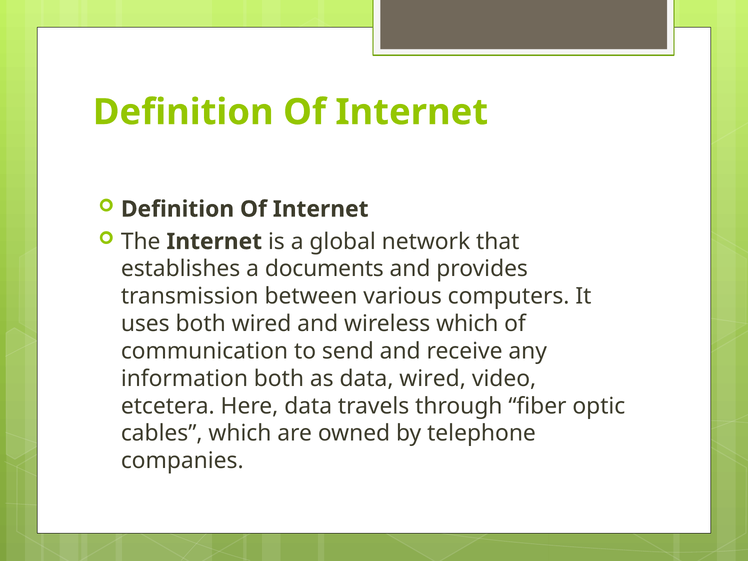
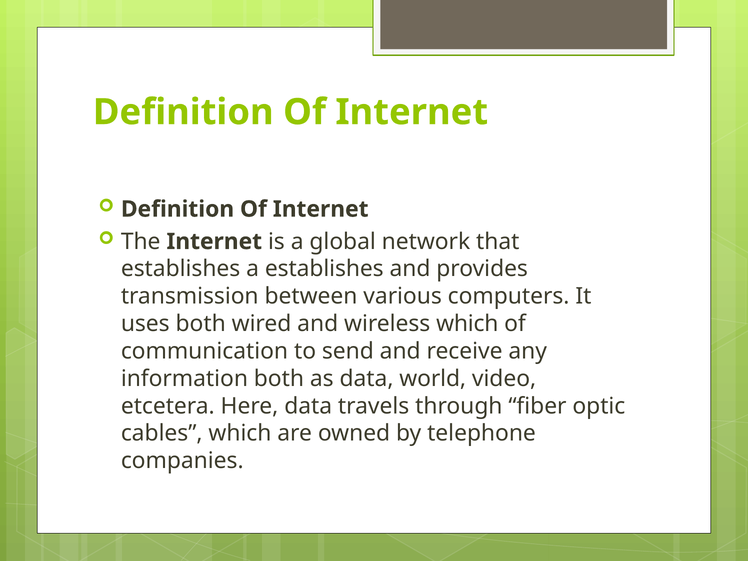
a documents: documents -> establishes (324, 269)
data wired: wired -> world (433, 379)
